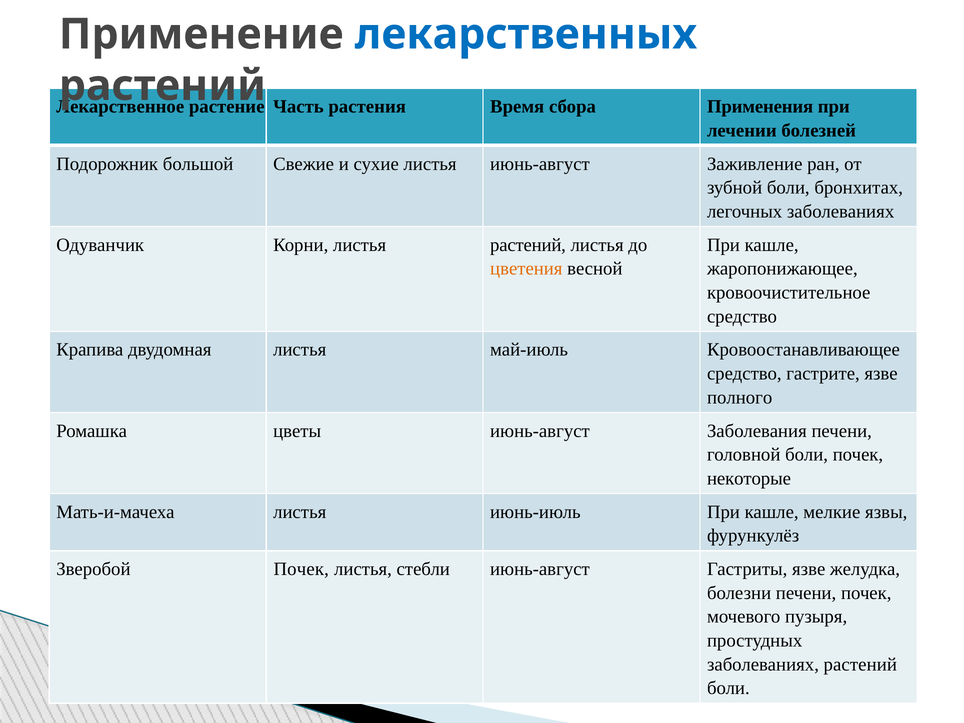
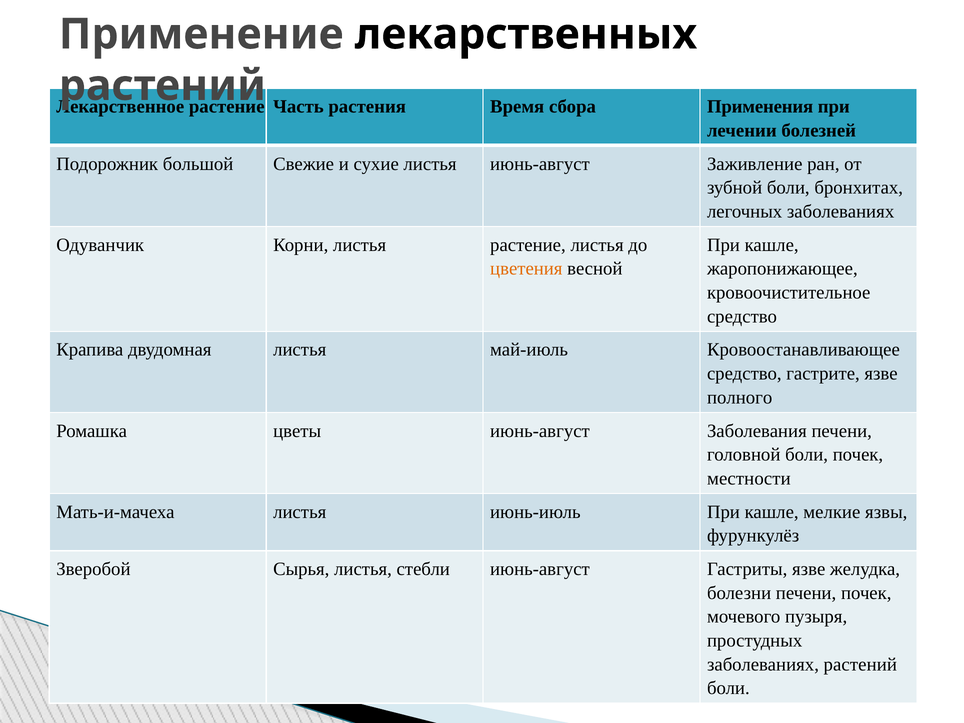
лекарственных colour: blue -> black (526, 34)
листья растений: растений -> растение (528, 245)
некоторые: некоторые -> местности (749, 478)
Зверобой Почек: Почек -> Сырья (301, 569)
